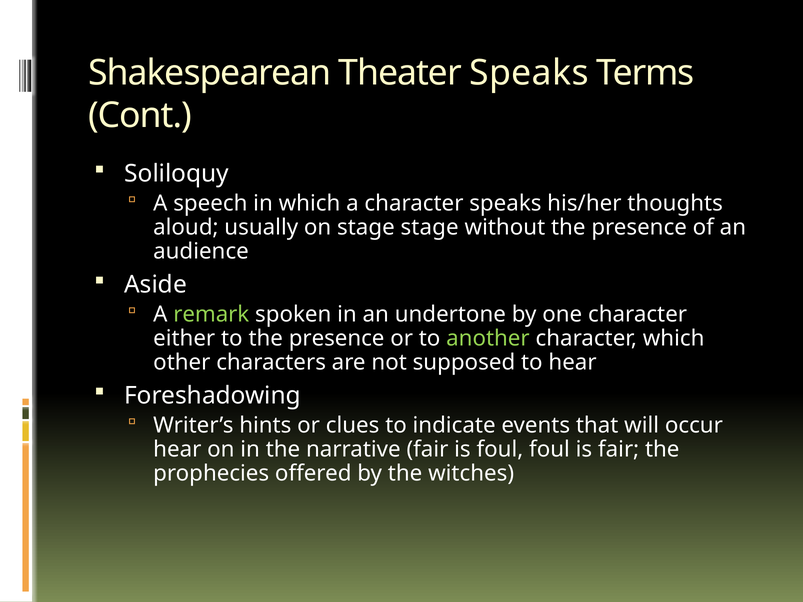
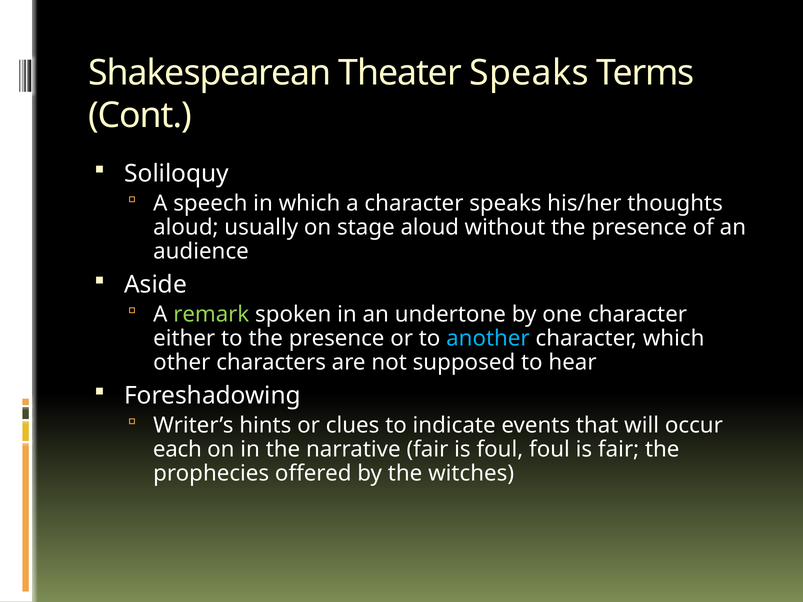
stage stage: stage -> aloud (430, 228)
another colour: light green -> light blue (488, 339)
hear: hear -> each (177, 450)
